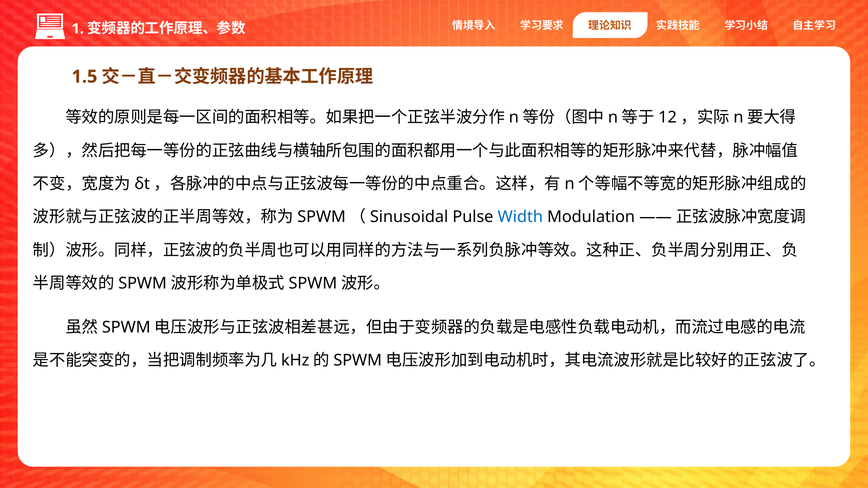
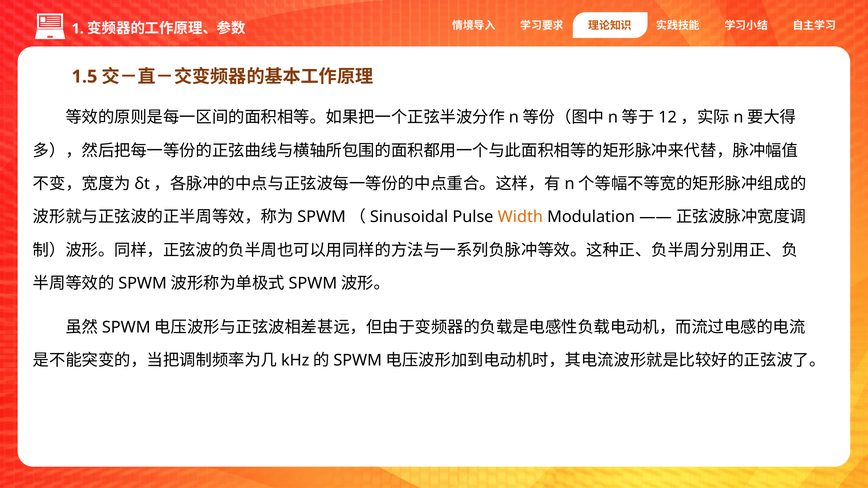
Width colour: blue -> orange (520, 217)
